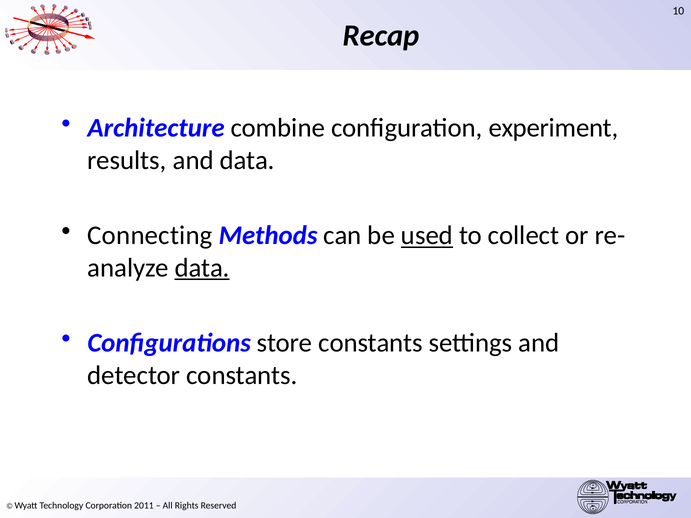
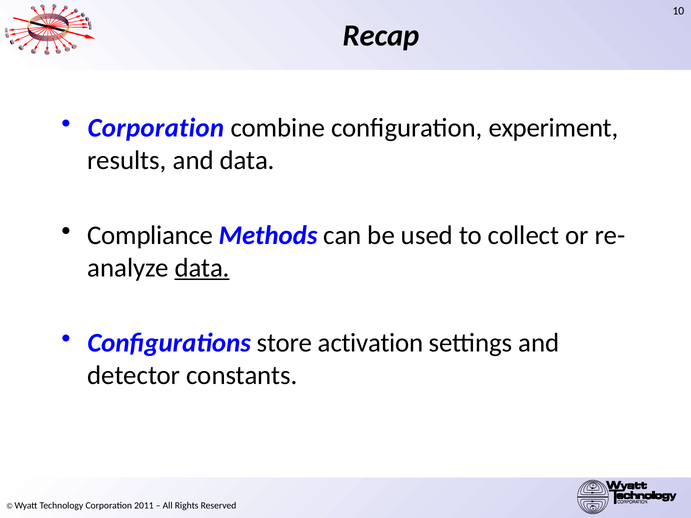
Architecture: Architecture -> Corporation (156, 128)
Connecting: Connecting -> Compliance (150, 236)
used underline: present -> none (427, 236)
store constants: constants -> activation (371, 343)
